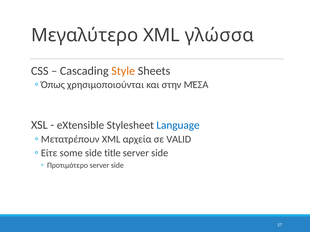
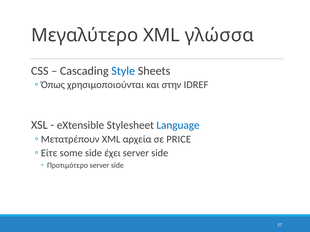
Style colour: orange -> blue (123, 71)
ΜΈΣΑ: ΜΈΣΑ -> IDREF (196, 85)
VALID: VALID -> PRICE (179, 139)
title: title -> έχει (112, 153)
